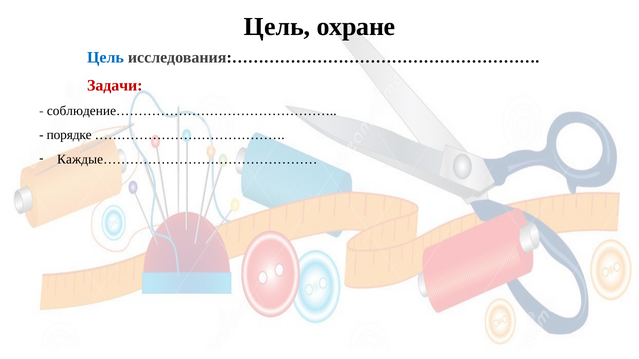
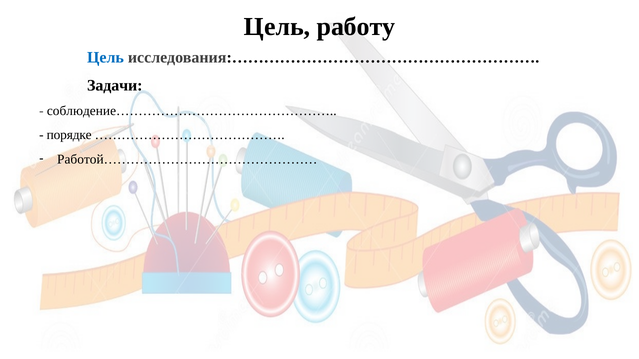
охране: охране -> работу (356, 27)
Задачи colour: red -> black (115, 85)
Каждые…………………………………………: Каждые………………………………………… -> Работой………………………………………… (187, 159)
